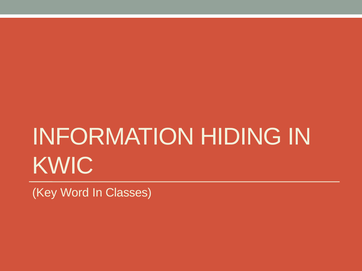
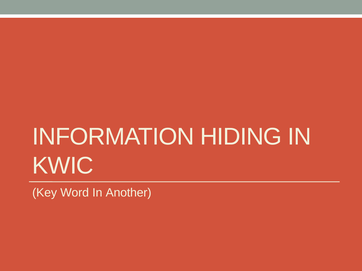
Classes: Classes -> Another (129, 193)
